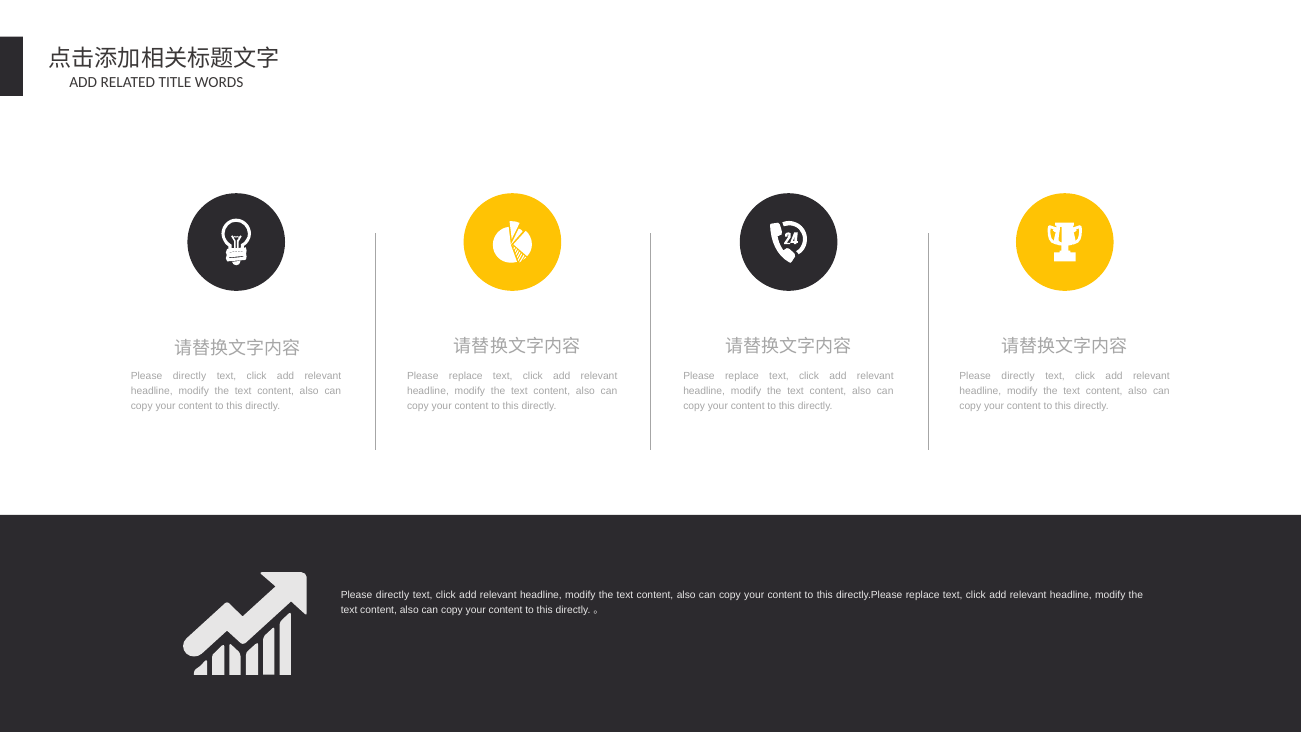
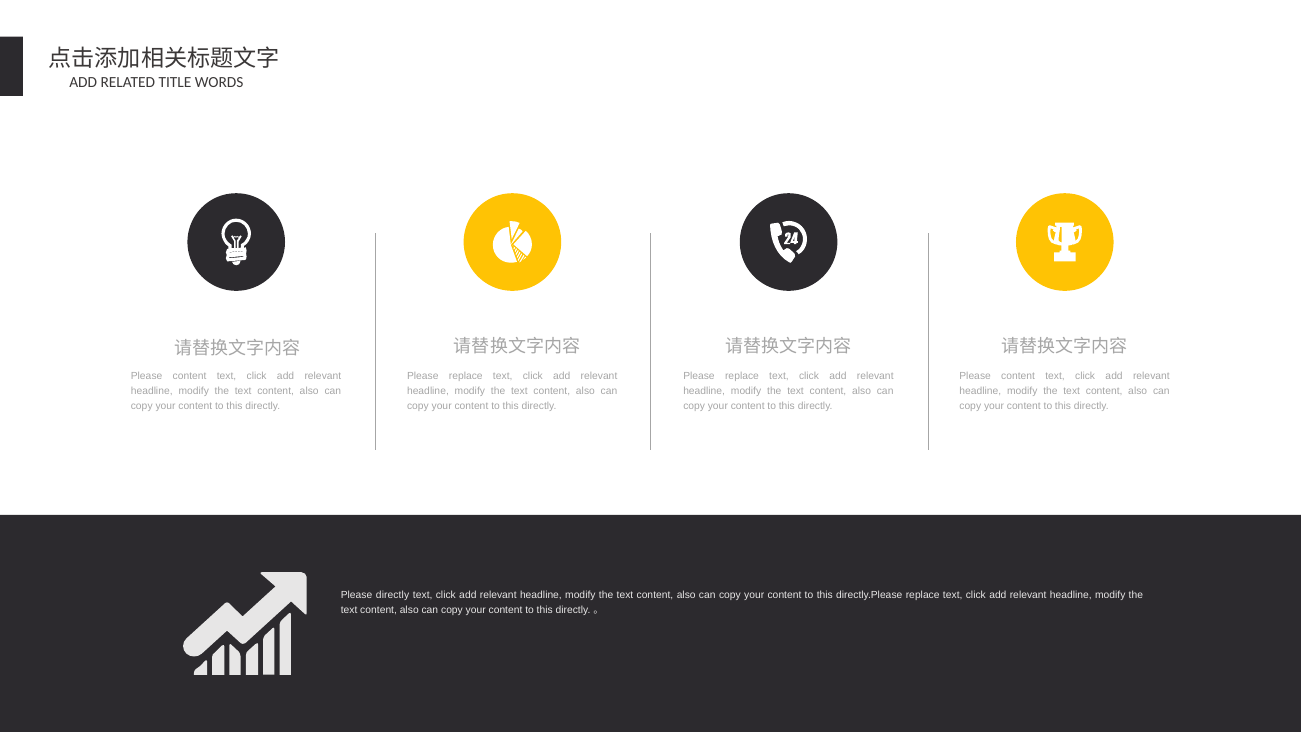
directly: directly -> content (190, 376)
directly: directly -> content (1018, 376)
